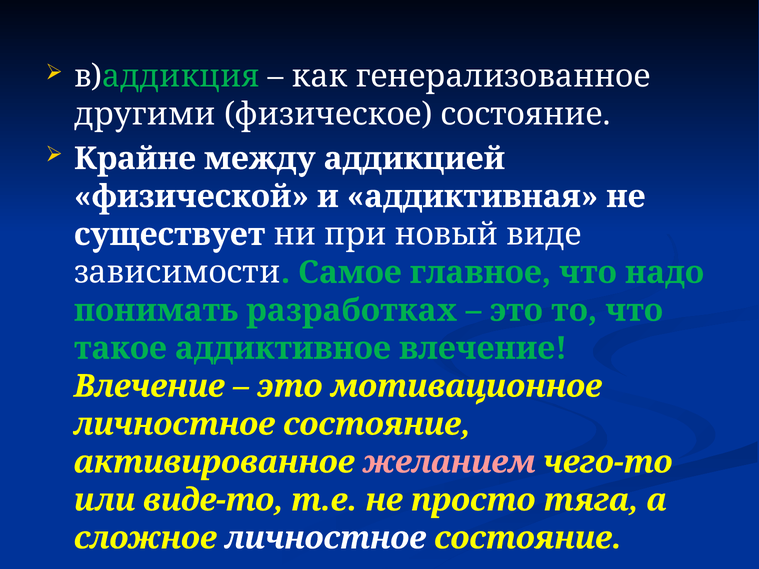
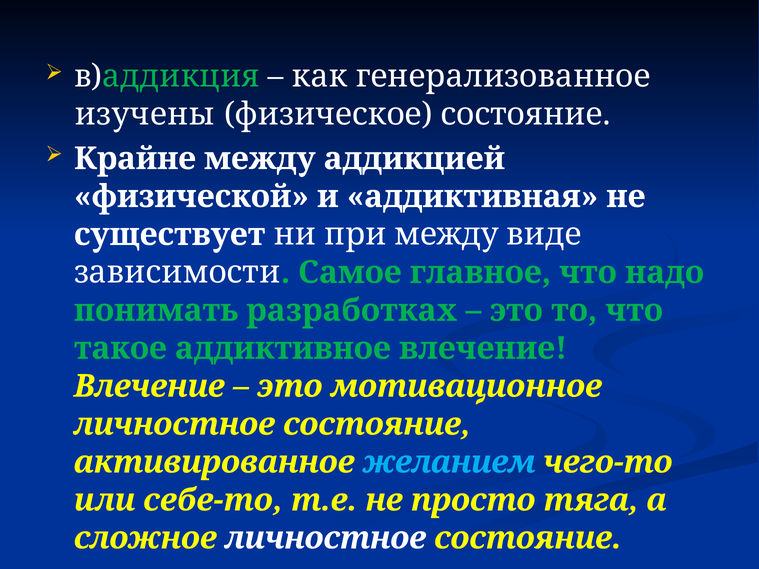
другими: другими -> изучены (145, 114)
при новый: новый -> между (447, 235)
желанием colour: pink -> light blue (449, 462)
виде-то: виде-то -> себе-то (213, 500)
